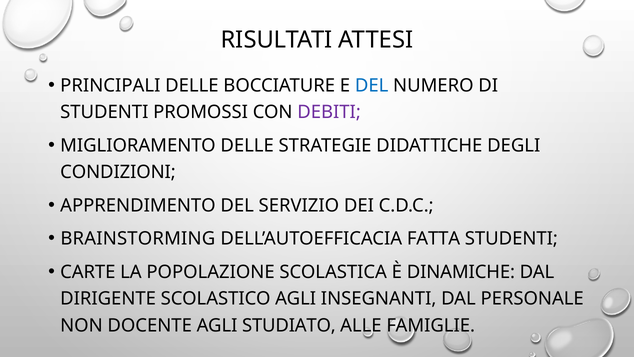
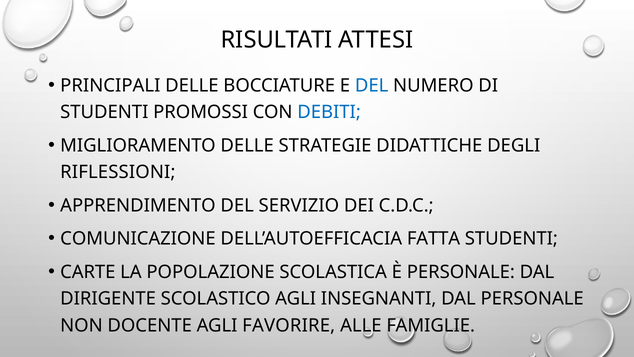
DEBITI colour: purple -> blue (329, 112)
CONDIZIONI: CONDIZIONI -> RIFLESSIONI (118, 172)
BRAINSTORMING: BRAINSTORMING -> COMUNICAZIONE (138, 239)
È DINAMICHE: DINAMICHE -> PERSONALE (461, 272)
STUDIATO: STUDIATO -> FAVORIRE (289, 325)
